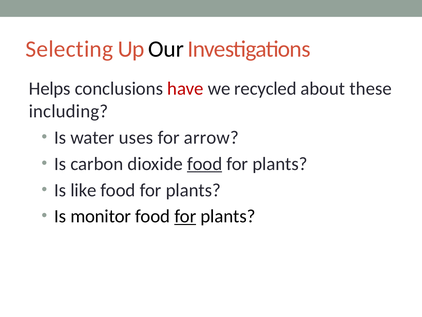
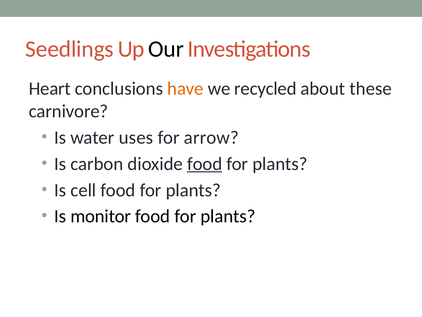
Selecting: Selecting -> Seedlings (70, 49)
Helps: Helps -> Heart (50, 89)
have colour: red -> orange (185, 89)
including: including -> carnivore (69, 111)
like: like -> cell (83, 190)
for underline: present -> none (185, 216)
